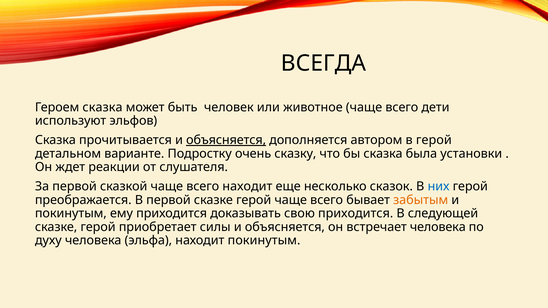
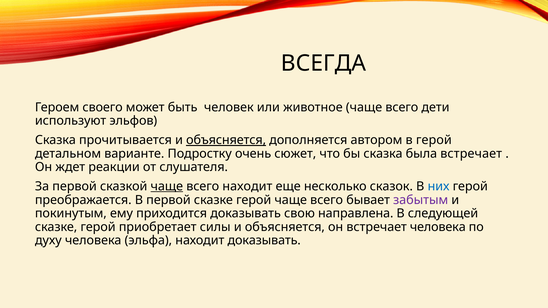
Героем сказка: сказка -> своего (103, 107)
сказку: сказку -> сюжет (295, 154)
была установки: установки -> встречает (471, 154)
чаще underline: none -> present (167, 187)
забытым colour: orange -> purple (421, 200)
свою приходится: приходится -> направлена (356, 214)
находит покинутым: покинутым -> доказывать (264, 241)
